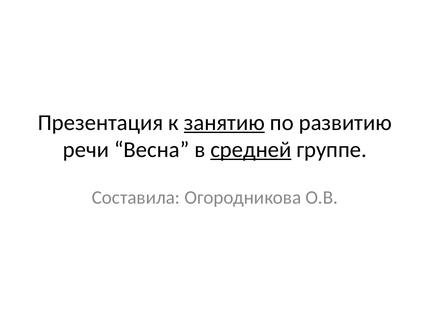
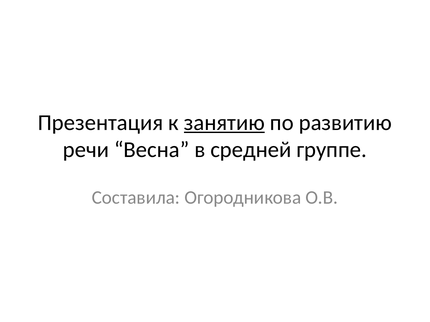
средней underline: present -> none (251, 150)
